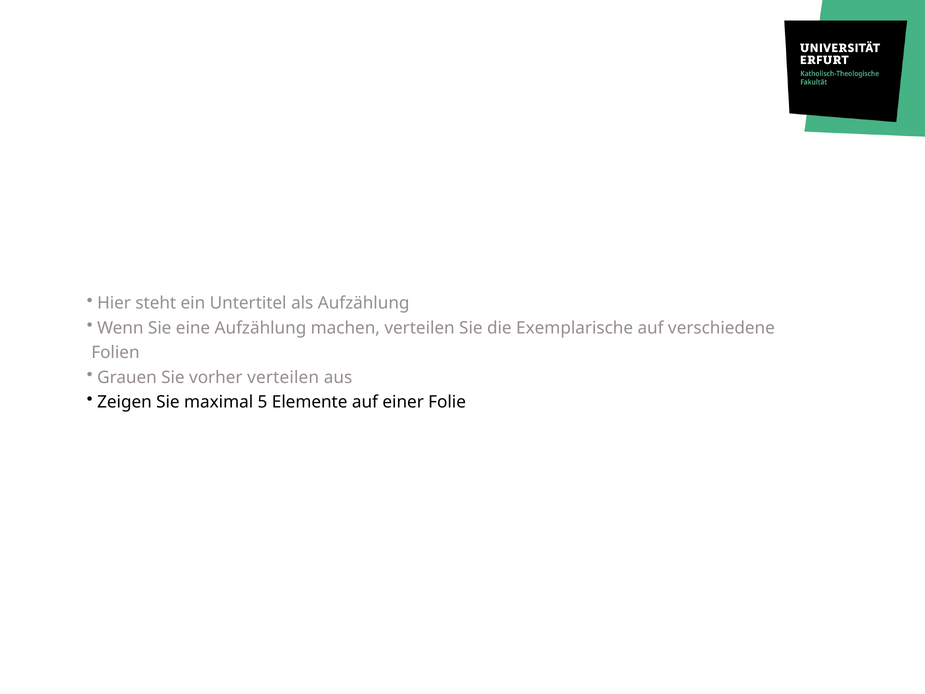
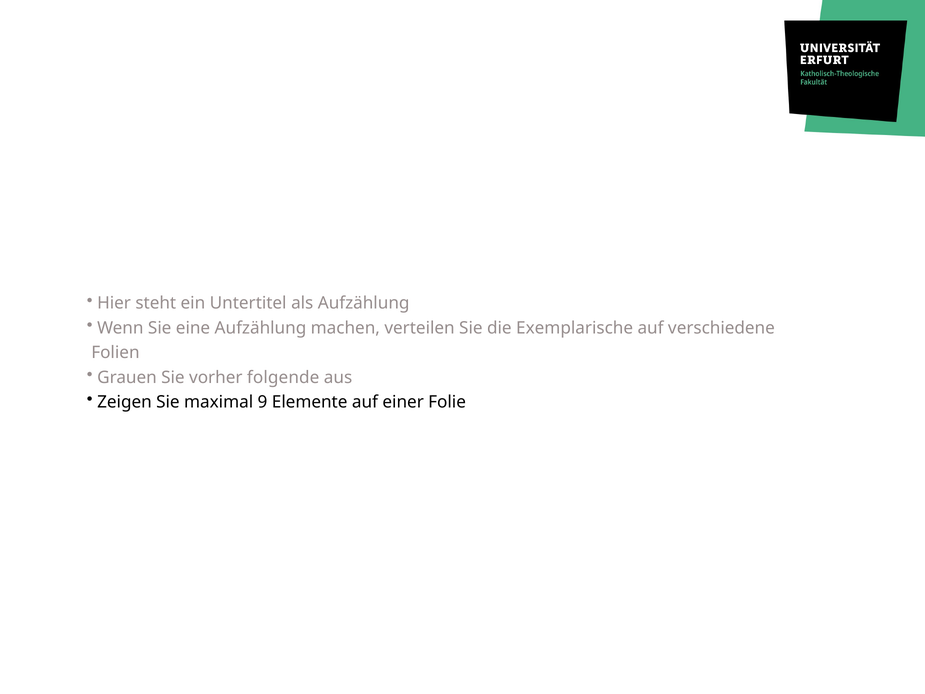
vorher verteilen: verteilen -> folgende (283, 377)
5: 5 -> 9 (262, 402)
